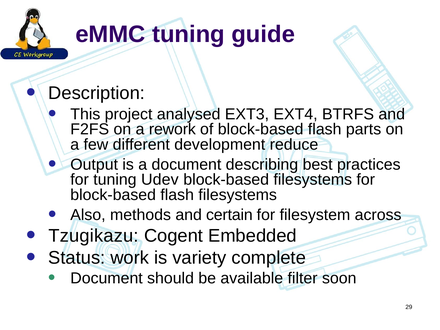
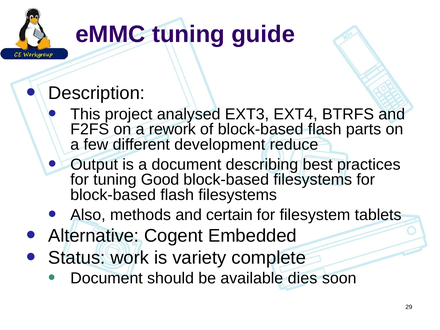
Udev: Udev -> Good (160, 180)
across: across -> tablets (378, 215)
Tzugikazu: Tzugikazu -> Alternative (94, 236)
filter: filter -> dies (302, 278)
